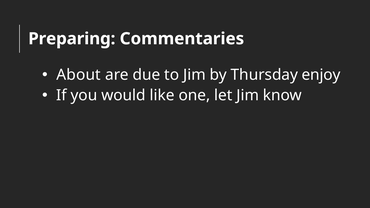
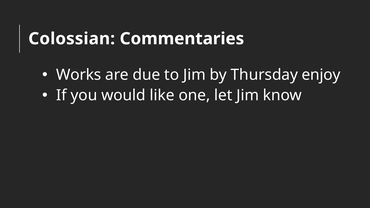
Preparing: Preparing -> Colossian (72, 39)
About: About -> Works (79, 75)
